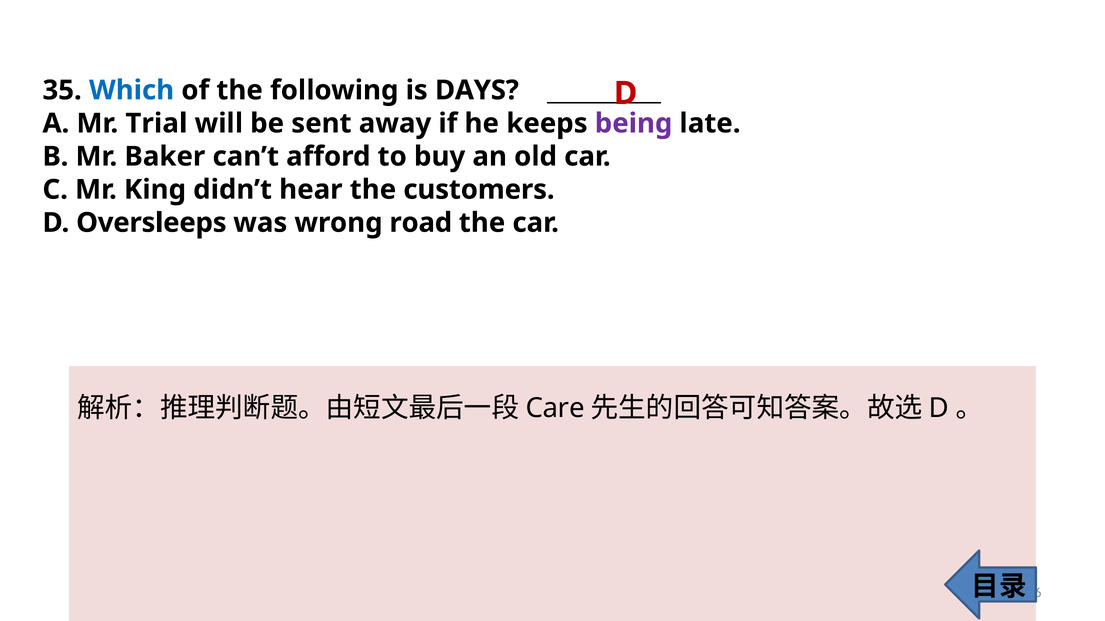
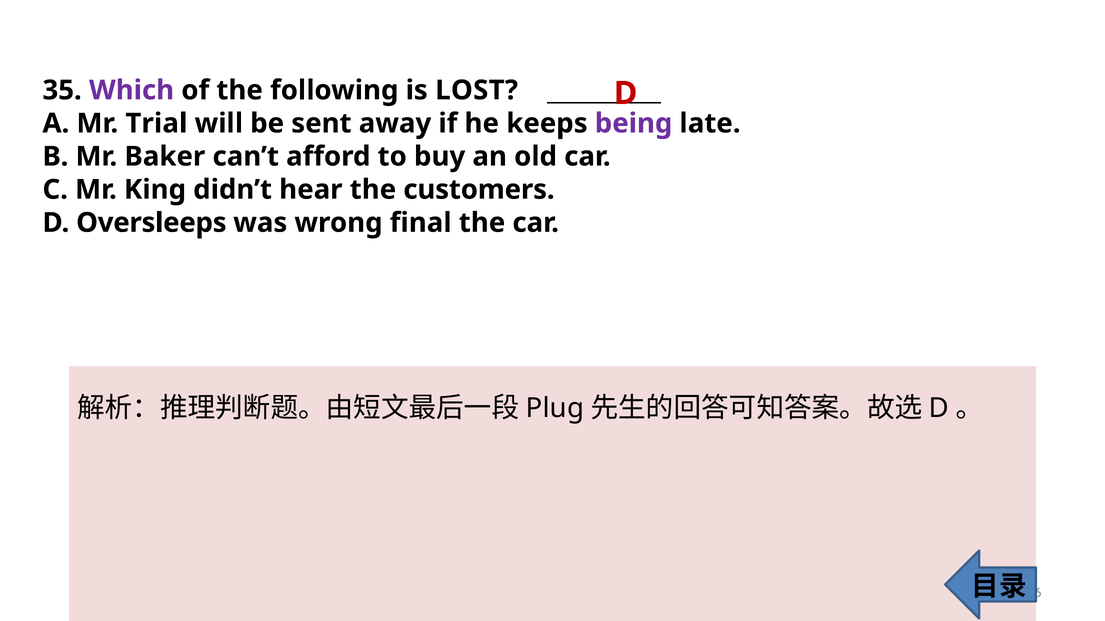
Which colour: blue -> purple (132, 90)
DAYS: DAYS -> LOST (477, 90)
road: road -> final (421, 223)
Care: Care -> Plug (555, 408)
